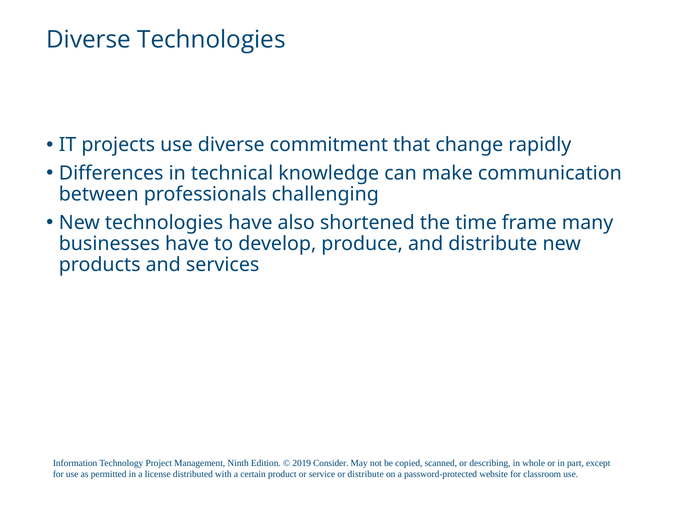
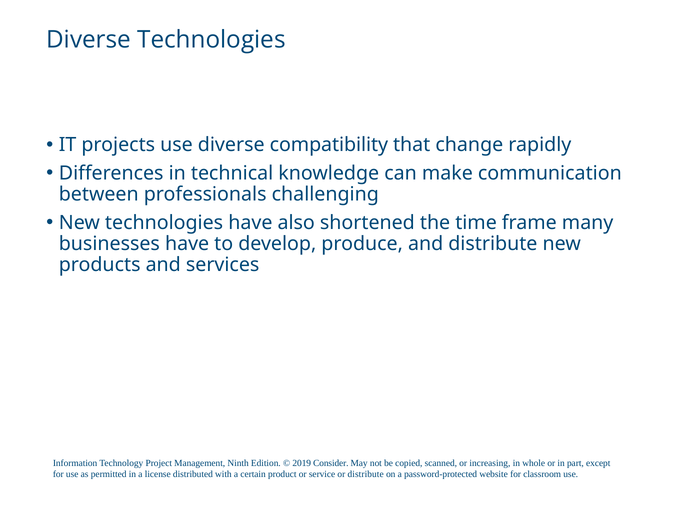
commitment: commitment -> compatibility (329, 145)
describing: describing -> increasing (490, 463)
